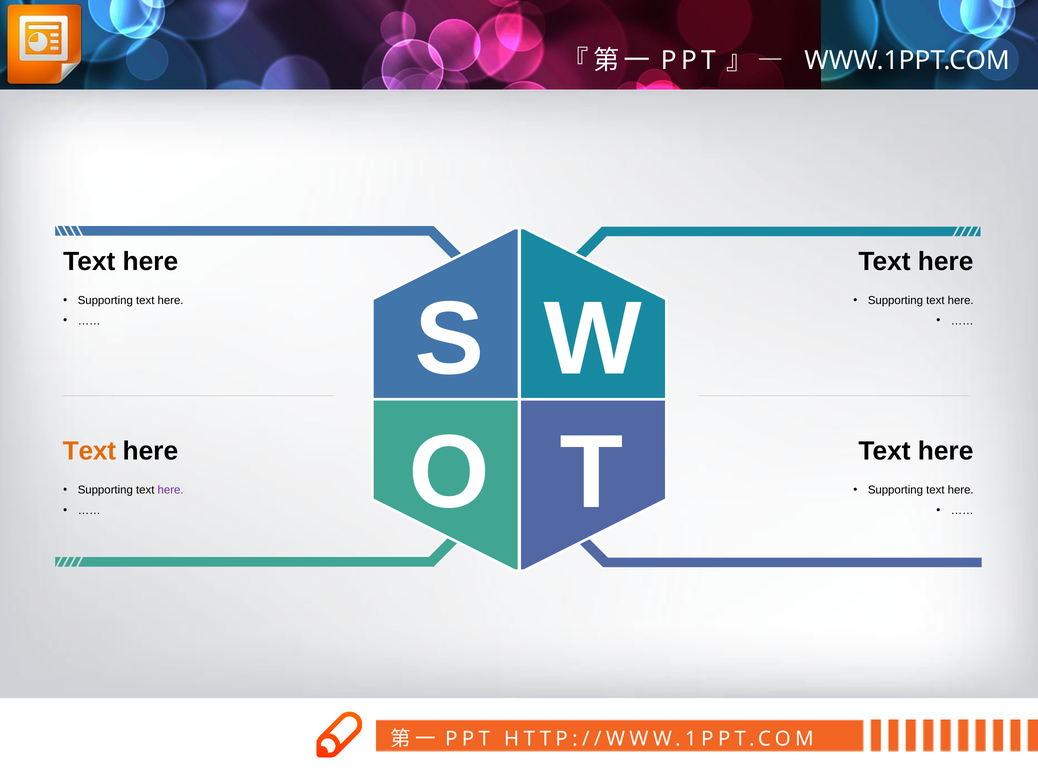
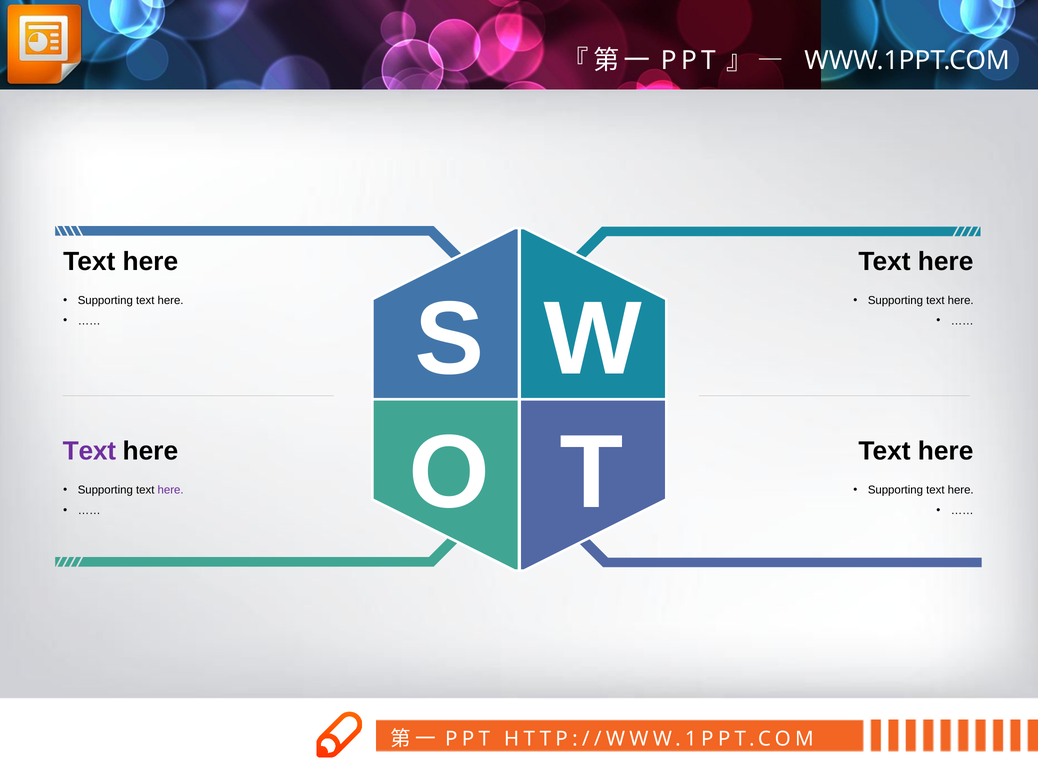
Text colour: orange -> purple (89, 451)
